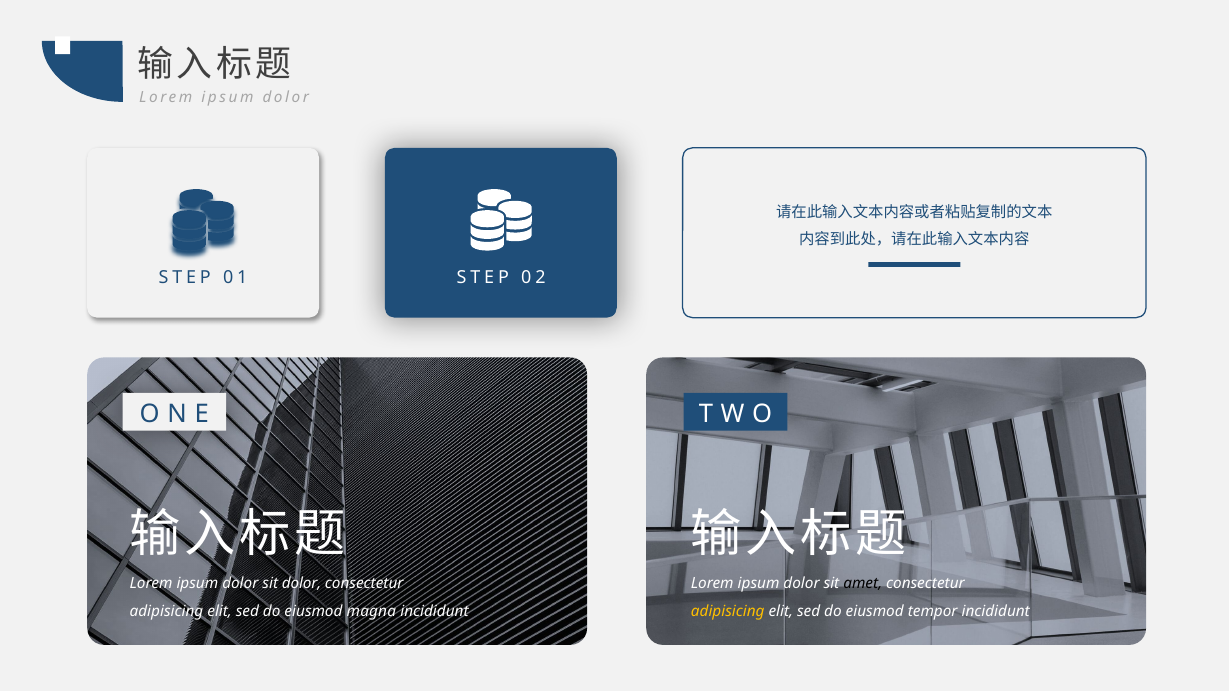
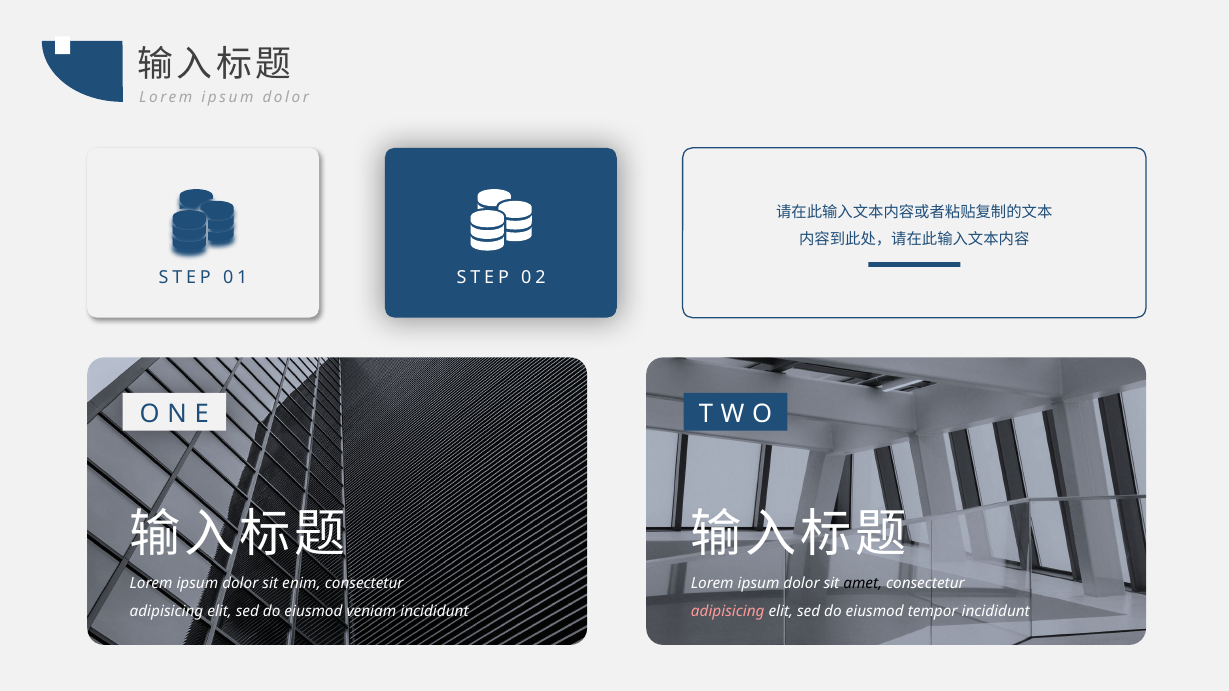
sit dolor: dolor -> enim (301, 584)
magna: magna -> veniam (371, 611)
adipisicing colour: yellow -> pink (728, 611)
